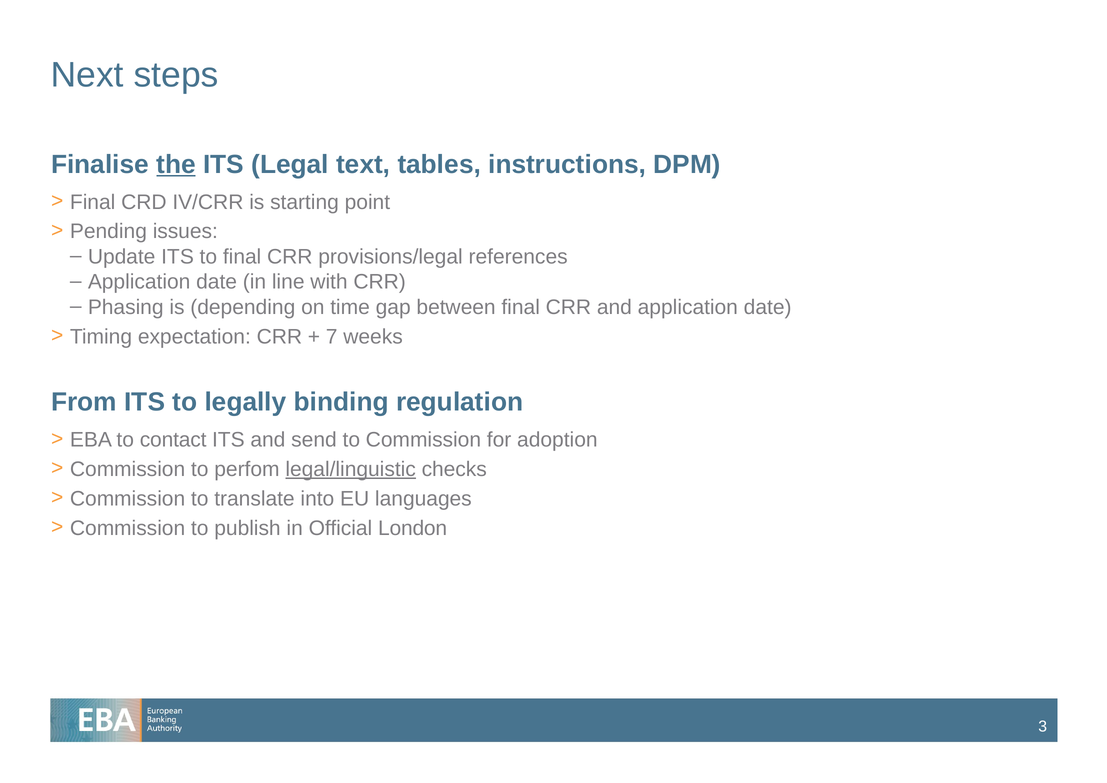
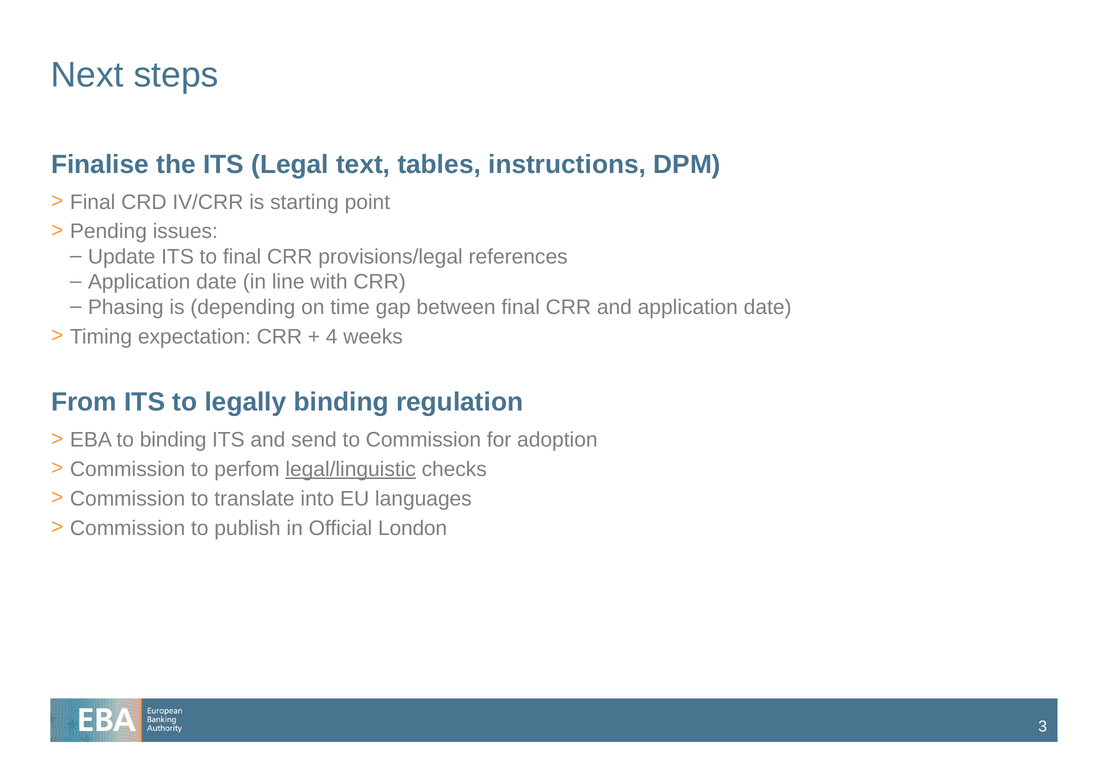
the underline: present -> none (176, 165)
7: 7 -> 4 (332, 337)
to contact: contact -> binding (173, 440)
